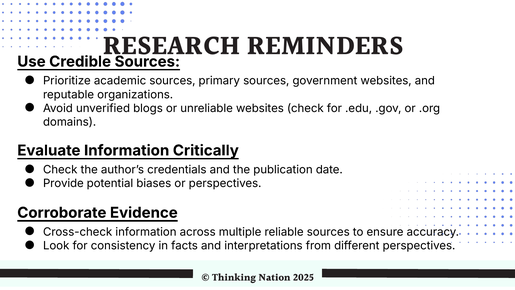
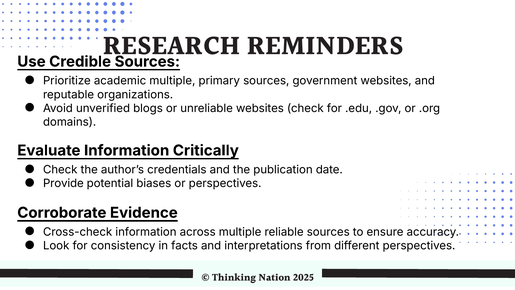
academic sources: sources -> multiple (172, 81)
